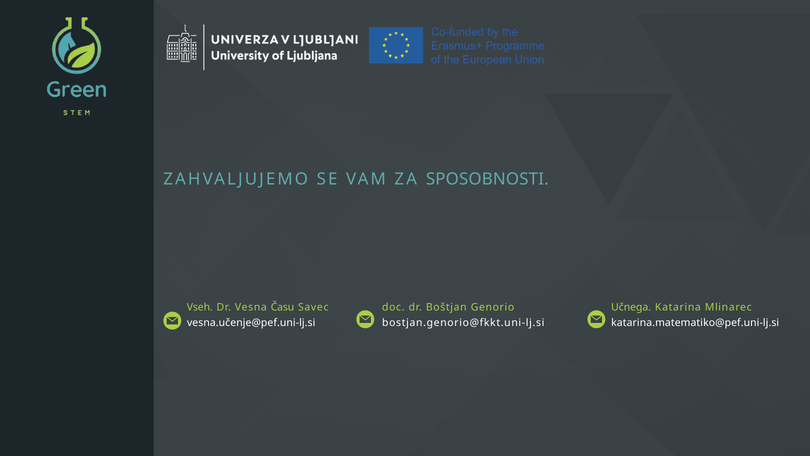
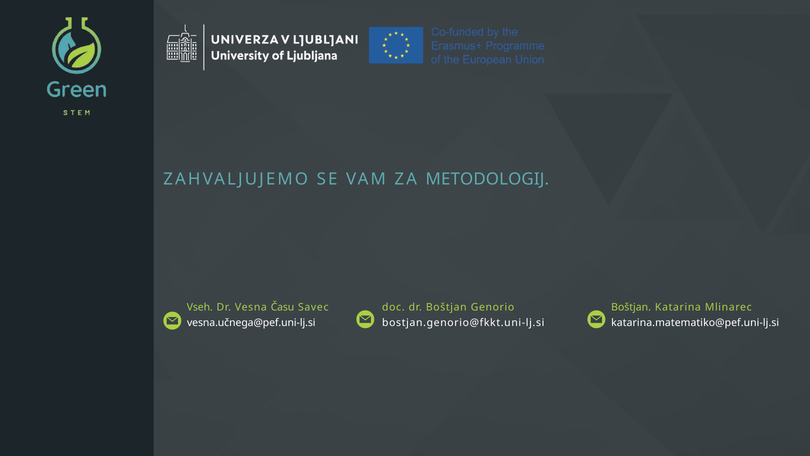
SPOSOBNOSTI: SPOSOBNOSTI -> METODOLOGIJ (487, 179)
Učnega: Učnega -> Boštjan (631, 307)
vesna.učenje@pef.uni-lj.si: vesna.učenje@pef.uni-lj.si -> vesna.učnega@pef.uni-lj.si (251, 323)
